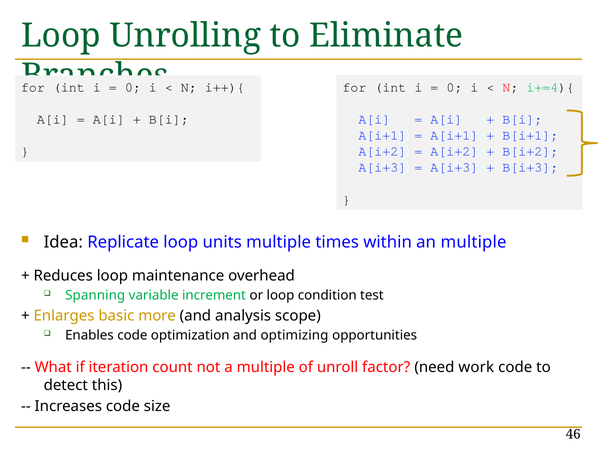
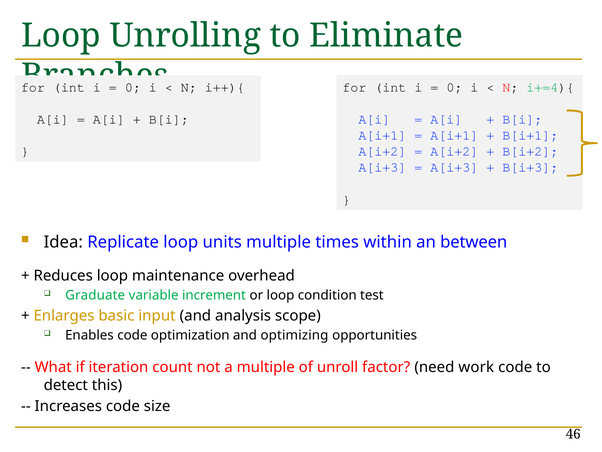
an multiple: multiple -> between (474, 242)
Spanning: Spanning -> Graduate (95, 295)
more: more -> input (157, 315)
